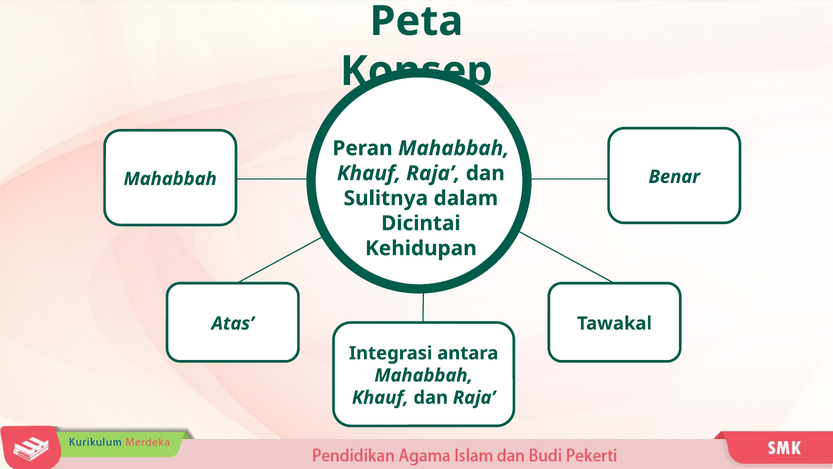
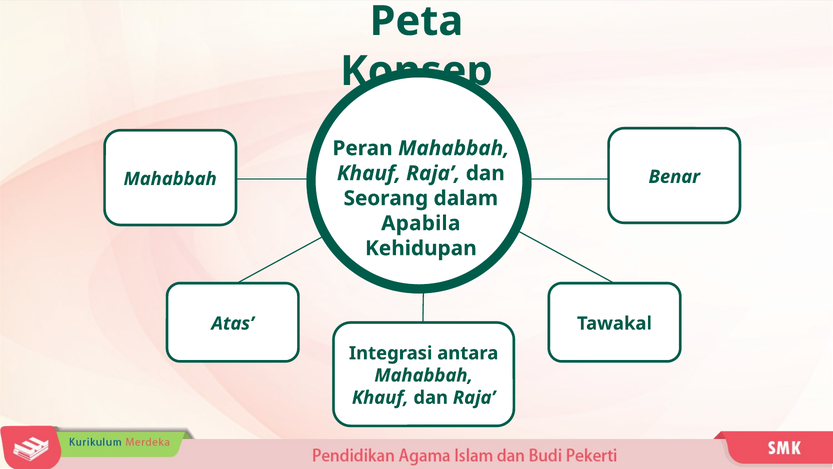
Sulitnya: Sulitnya -> Seorang (386, 198)
Dicintai: Dicintai -> Apabila (421, 223)
